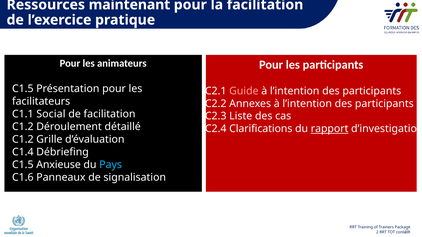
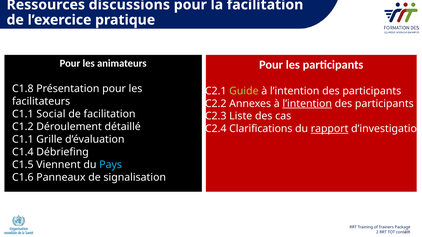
maintenant: maintenant -> discussions (129, 5)
C1.5: C1.5 -> C1.8 (23, 89)
Guide colour: pink -> light green (244, 91)
l’intention underline: none -> present (307, 104)
C1.2: C1.2 -> C1.1 (23, 140)
Anxieuse: Anxieuse -> Viennent (58, 165)
